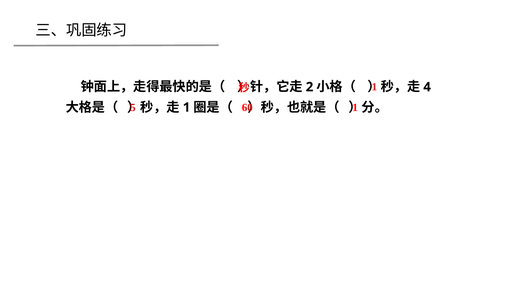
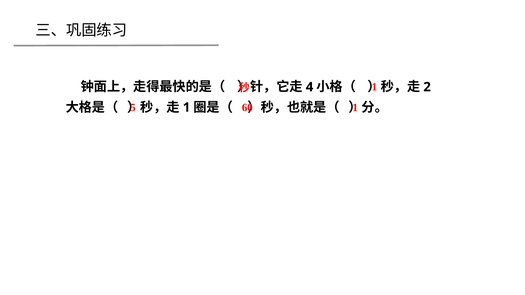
2: 2 -> 4 (310, 87)
4: 4 -> 2 (427, 87)
